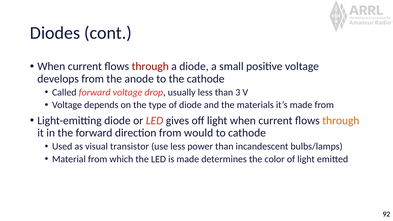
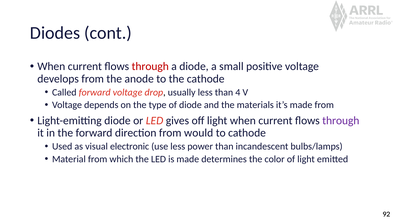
3: 3 -> 4 (238, 92)
through colour: orange -> purple (341, 121)
transistor: transistor -> electronic (130, 147)
